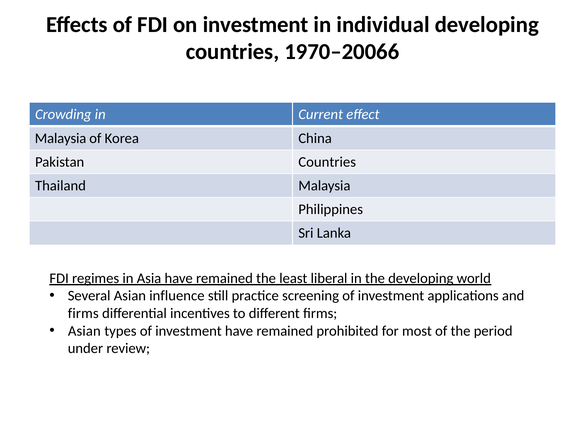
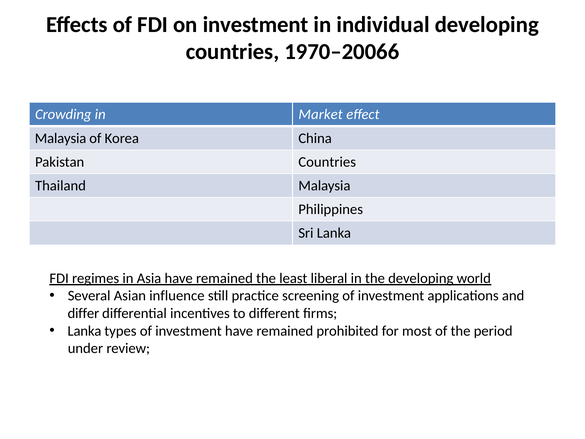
Current: Current -> Market (321, 114)
firms: firms -> differ (83, 313)
Asian: Asian -> Lanka (84, 331)
